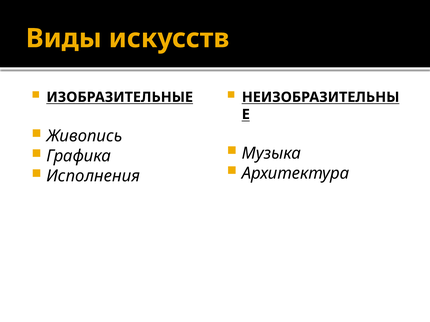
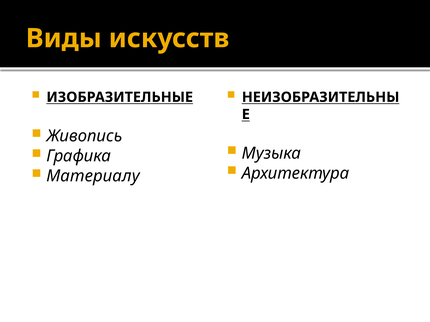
Исполнения: Исполнения -> Материалу (93, 176)
